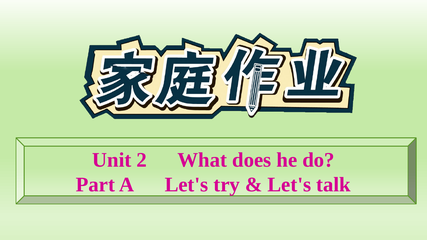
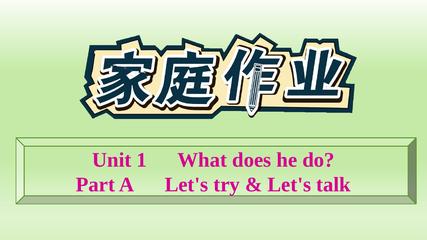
2: 2 -> 1 (142, 160)
